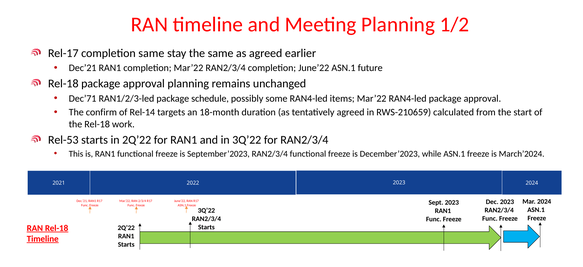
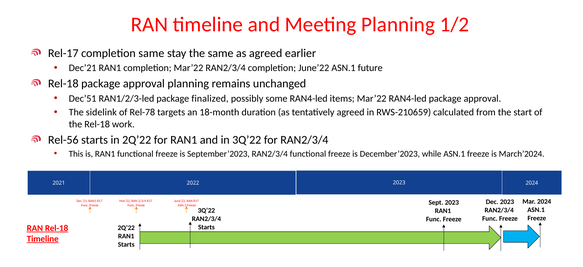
Dec’71: Dec’71 -> Dec’51 (83, 98)
schedule: schedule -> finalized (210, 98)
confirm: confirm -> sidelink (101, 112)
Rel-14: Rel-14 -> Rel-78 (142, 112)
Rel-53: Rel-53 -> Rel-56 (63, 140)
